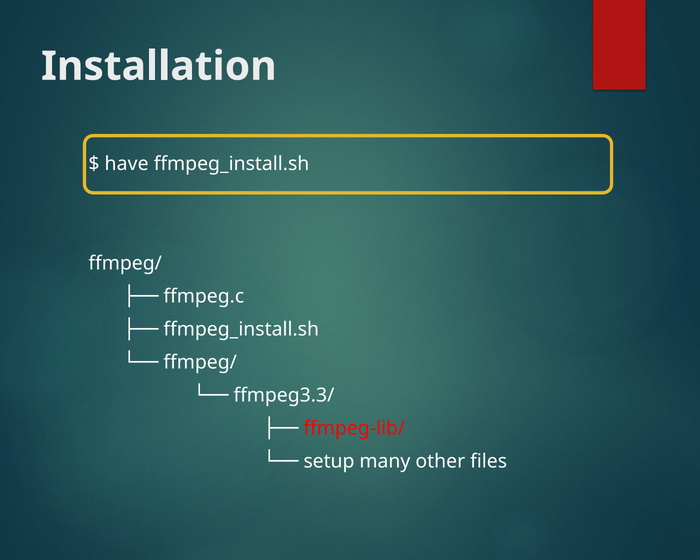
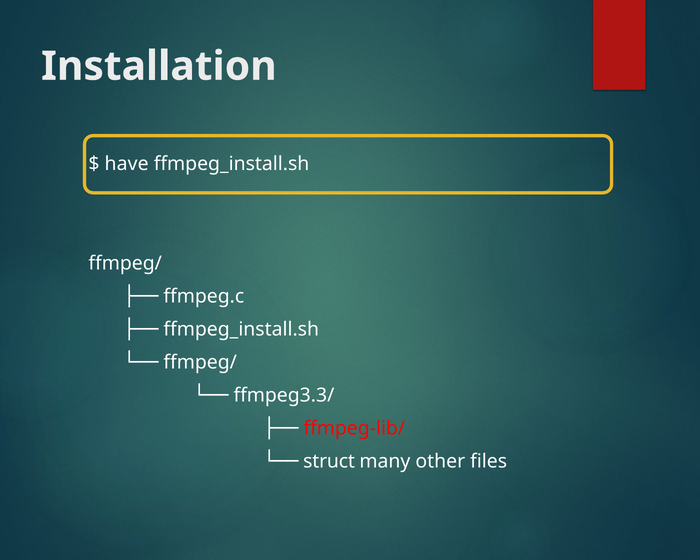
setup: setup -> struct (329, 462)
